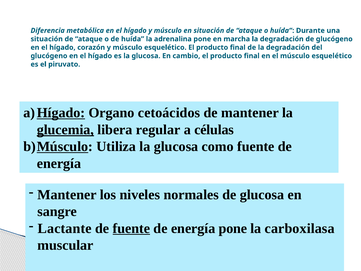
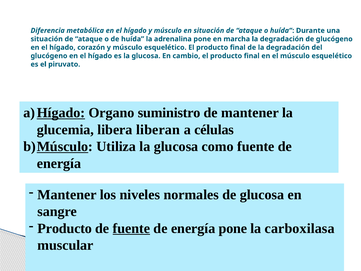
cetoácidos: cetoácidos -> suministro (169, 113)
glucemia underline: present -> none (65, 130)
regular: regular -> liberan (158, 130)
Lactante: Lactante -> Producto (65, 228)
